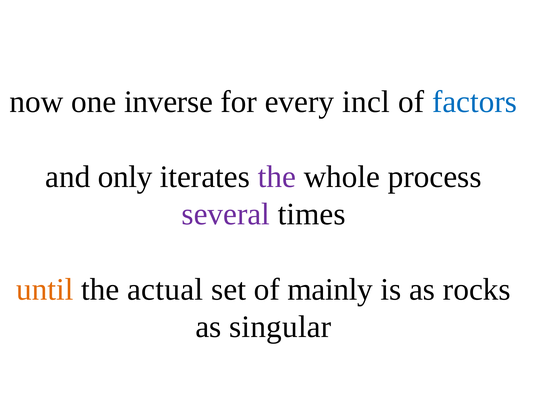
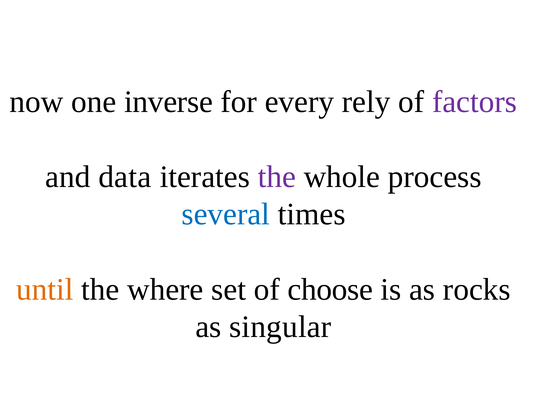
incl: incl -> rely (366, 102)
factors colour: blue -> purple (475, 102)
only: only -> data (125, 177)
several colour: purple -> blue (226, 214)
actual: actual -> where (165, 289)
mainly: mainly -> choose (330, 289)
